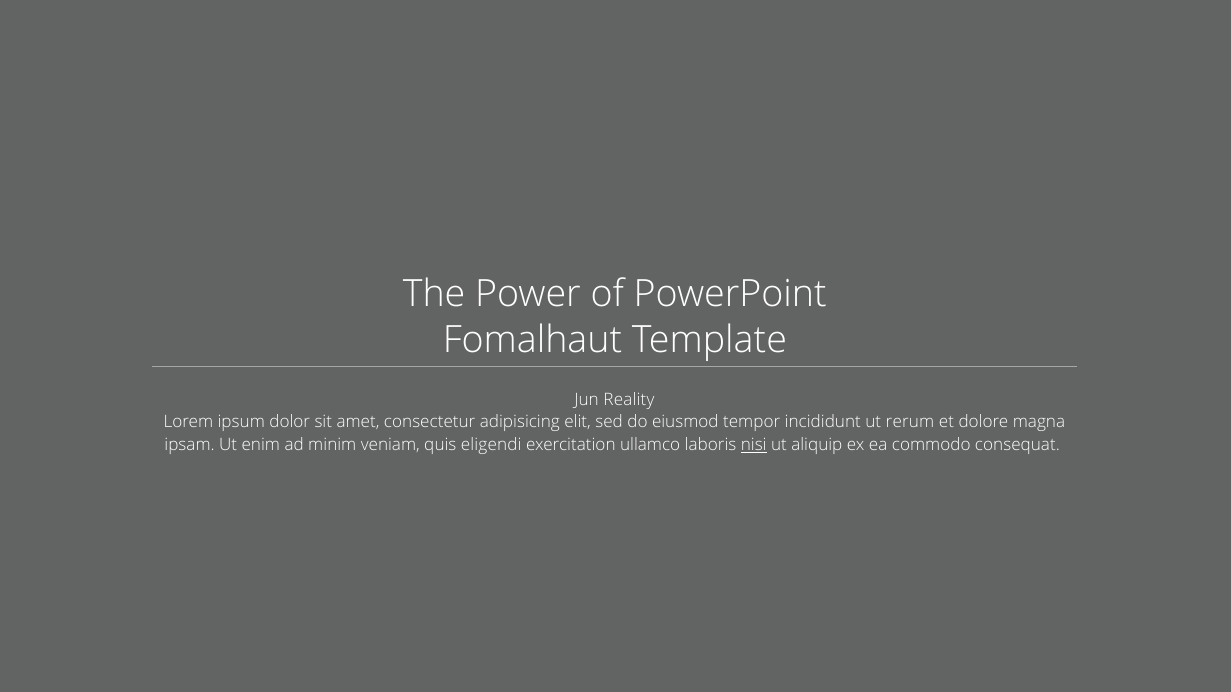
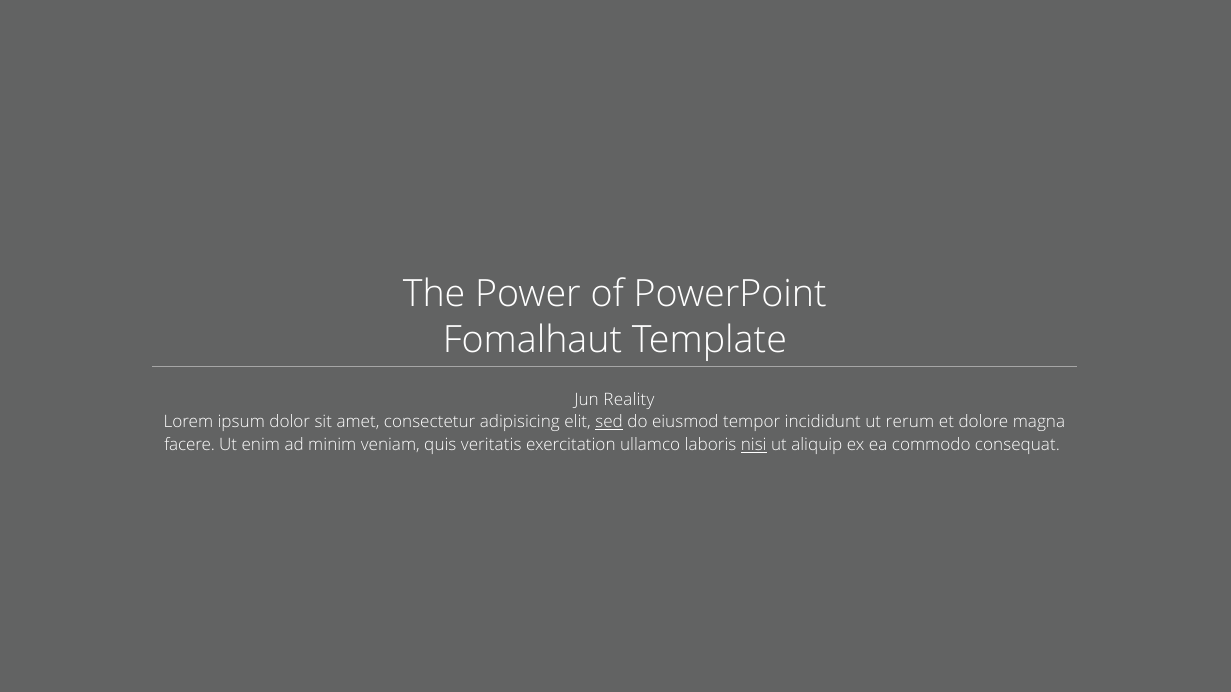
sed underline: none -> present (609, 423)
ipsam: ipsam -> facere (190, 445)
eligendi: eligendi -> veritatis (491, 445)
